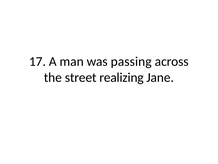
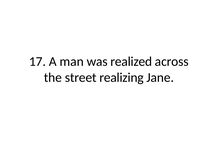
passing: passing -> realized (131, 61)
